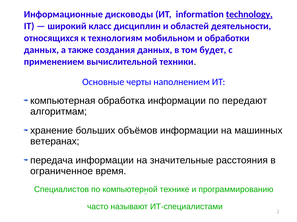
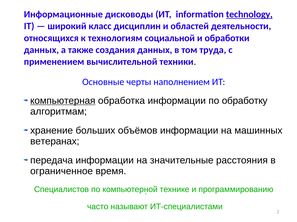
мобильном: мобильном -> социальной (170, 38)
будет: будет -> труда (213, 50)
компьютерная underline: none -> present (63, 101)
передают: передают -> обработку (245, 101)
